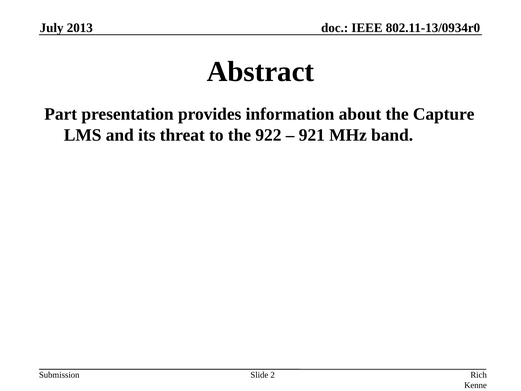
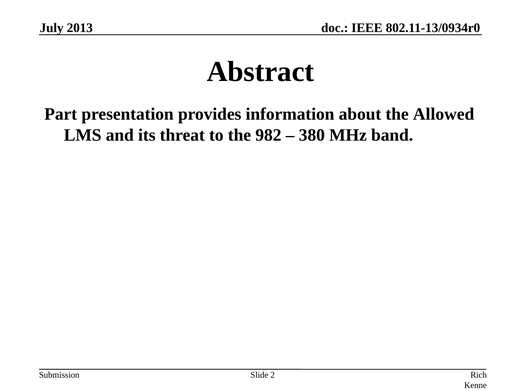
Capture: Capture -> Allowed (444, 114)
922: 922 -> 982 (268, 135)
921: 921 -> 380 (312, 135)
